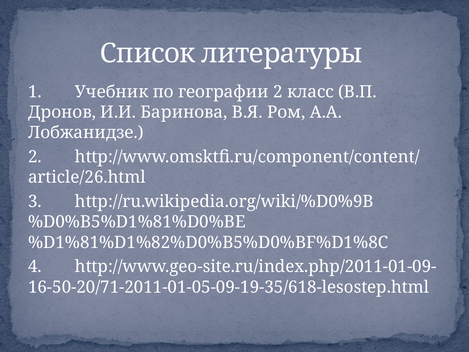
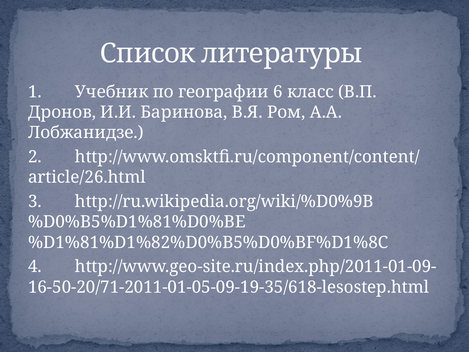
географии 2: 2 -> 6 (278, 92)
